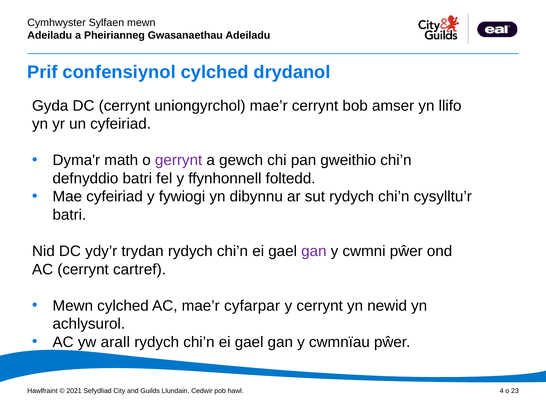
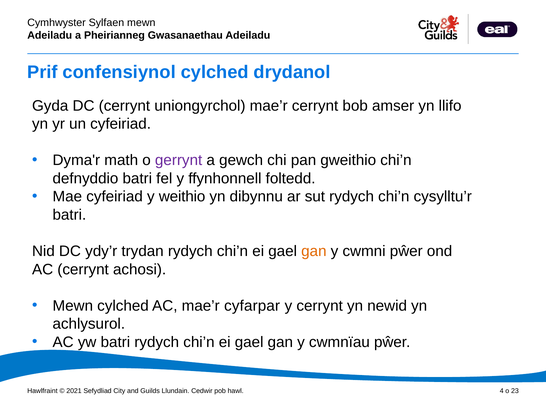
fywiogi: fywiogi -> weithio (182, 197)
gan colour: purple -> orange (314, 251)
cartref: cartref -> achosi (140, 270)
yw arall: arall -> batri (115, 342)
